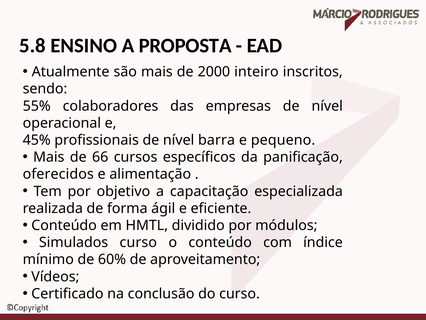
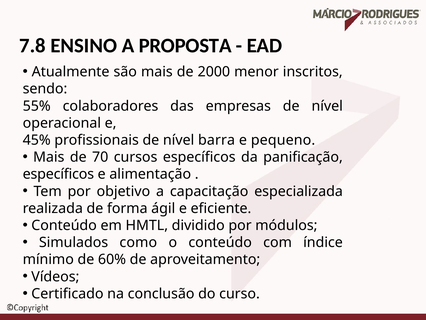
5.8: 5.8 -> 7.8 (33, 46)
inteiro: inteiro -> menor (256, 72)
66: 66 -> 70 (100, 157)
oferecidos: oferecidos -> específicos (58, 174)
Simulados curso: curso -> como (138, 242)
